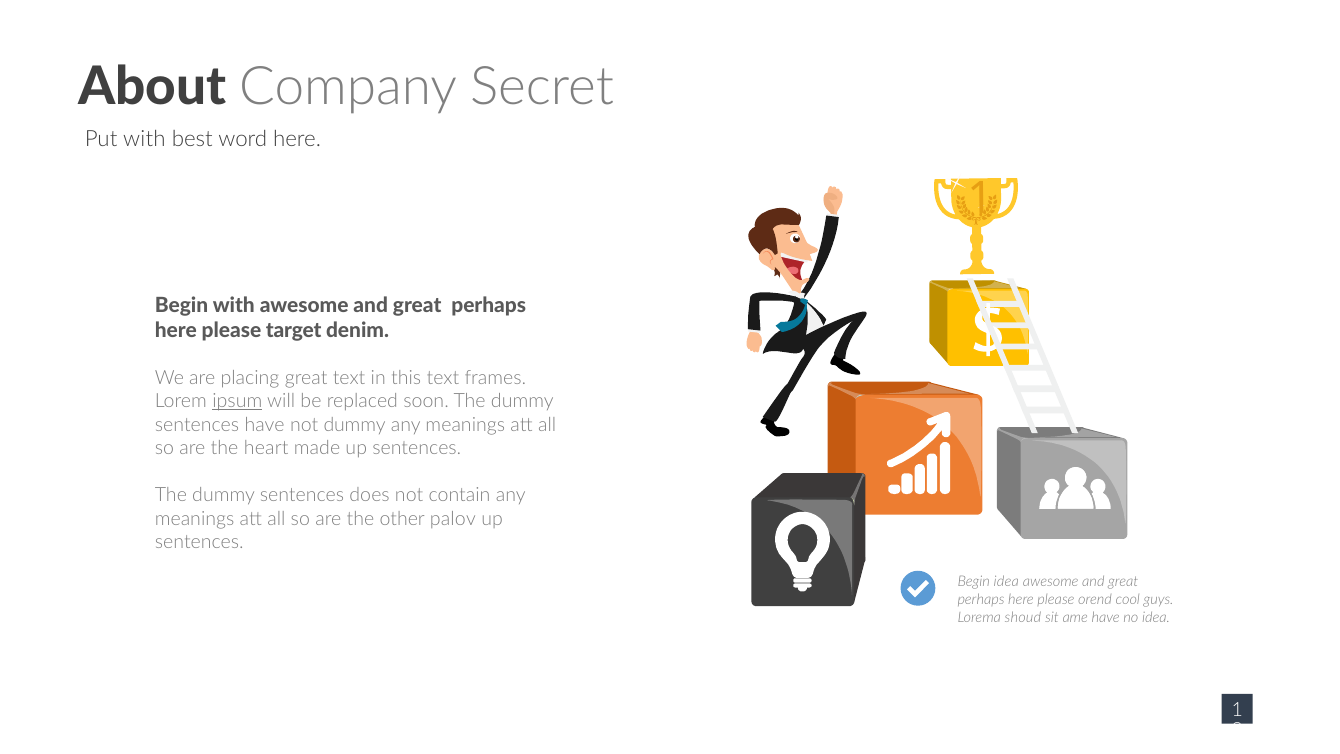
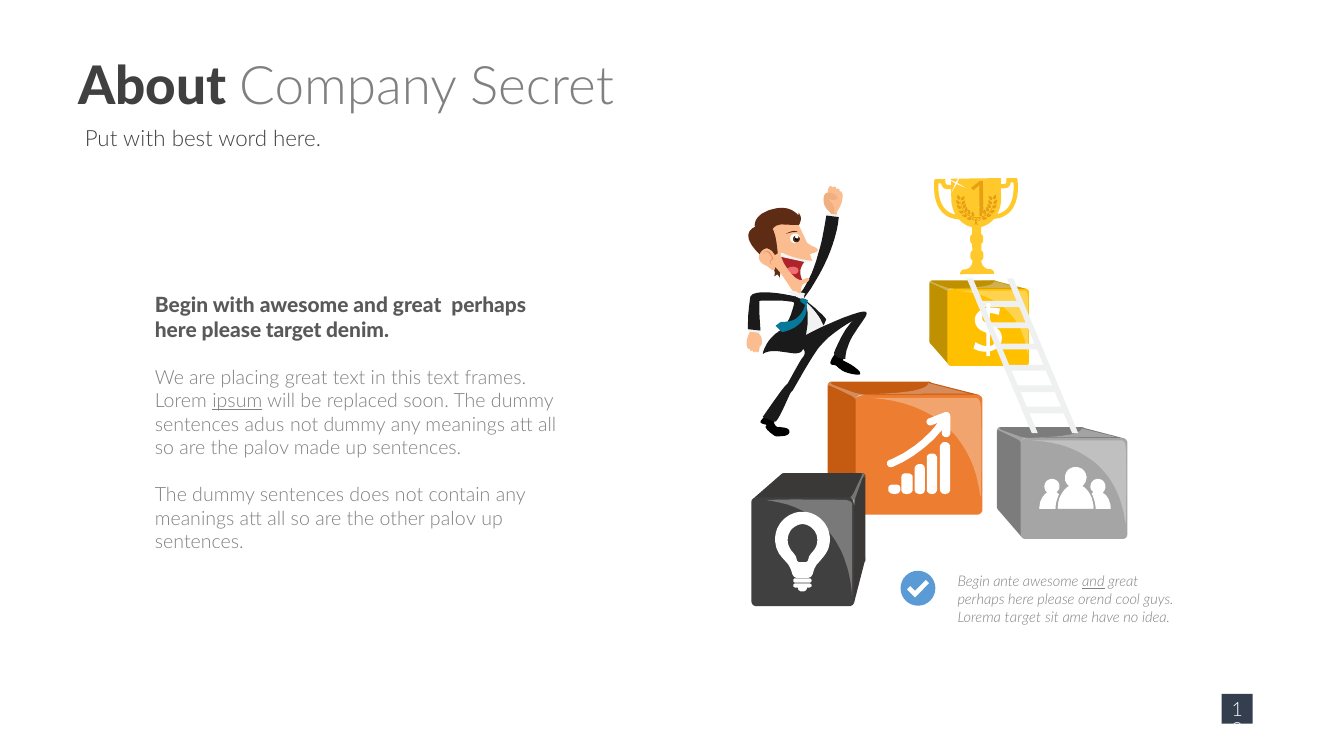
sentences have: have -> adus (264, 425)
the heart: heart -> palov (266, 448)
Begin idea: idea -> ante (1006, 582)
and underline: none -> present (1093, 582)
Lorema shoud: shoud -> target (1023, 617)
